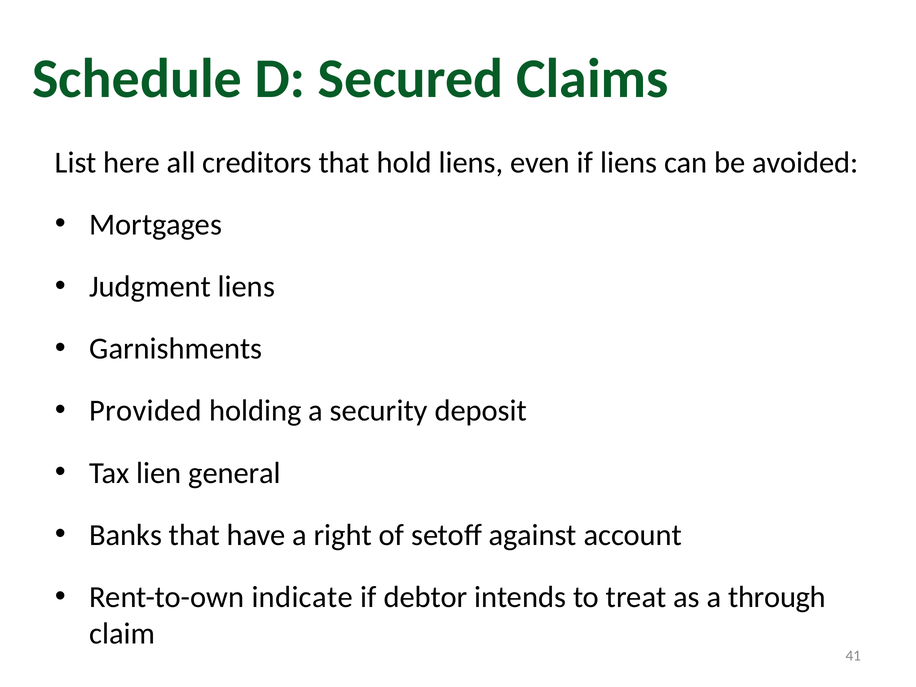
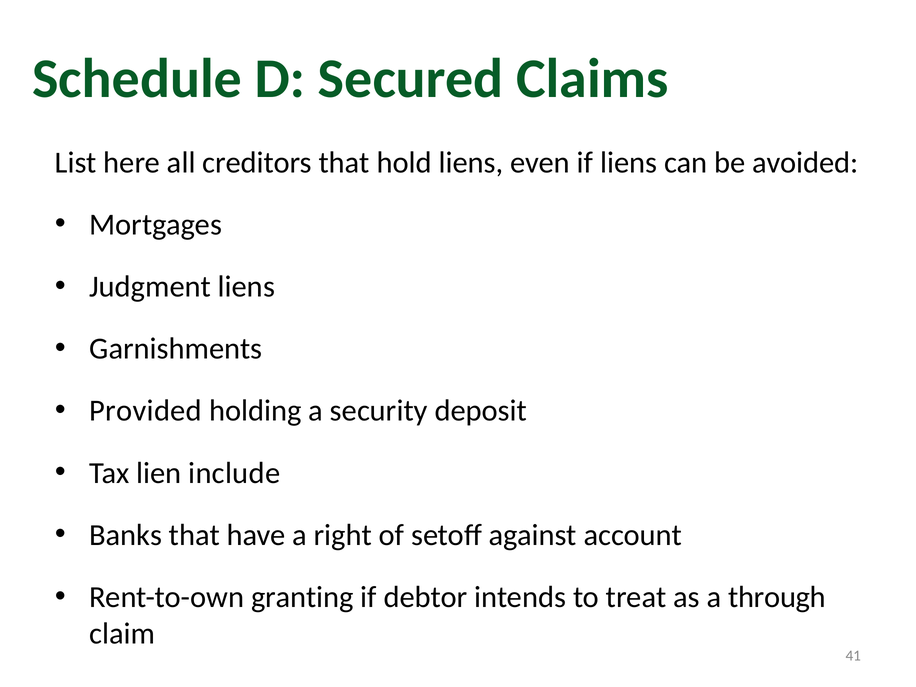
general: general -> include (234, 473)
indicate: indicate -> granting (302, 597)
